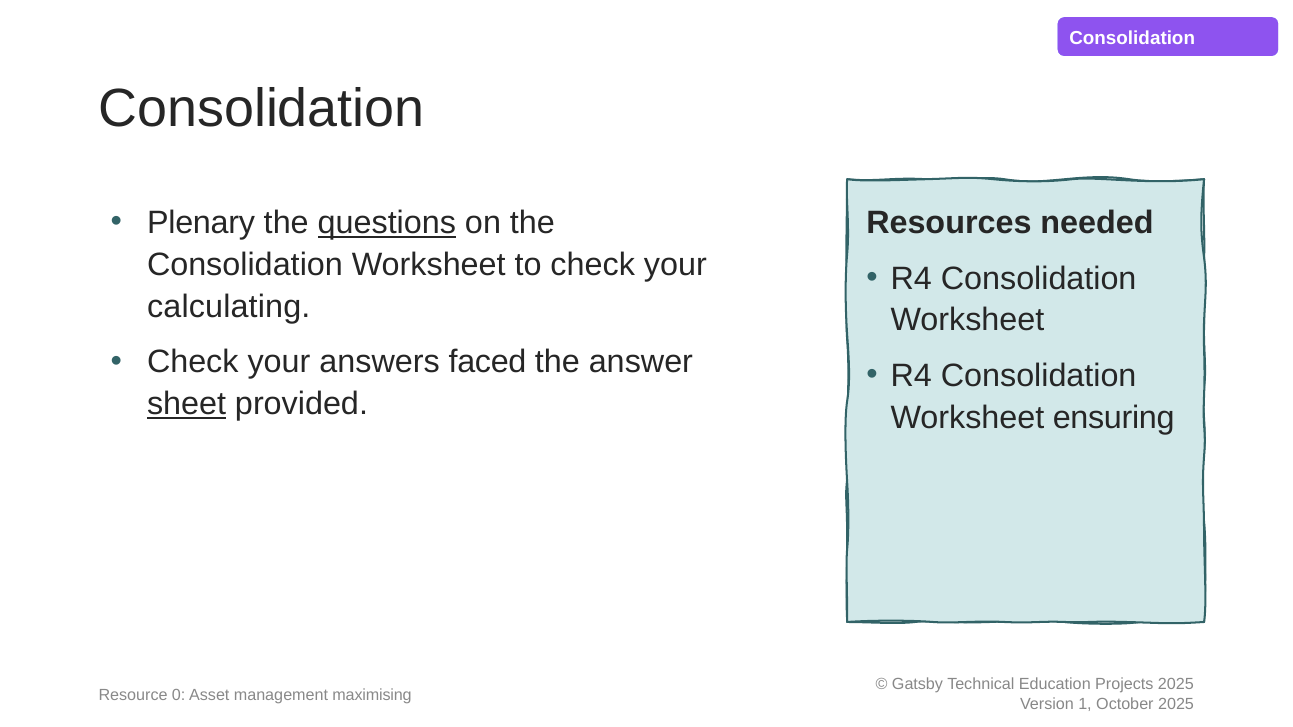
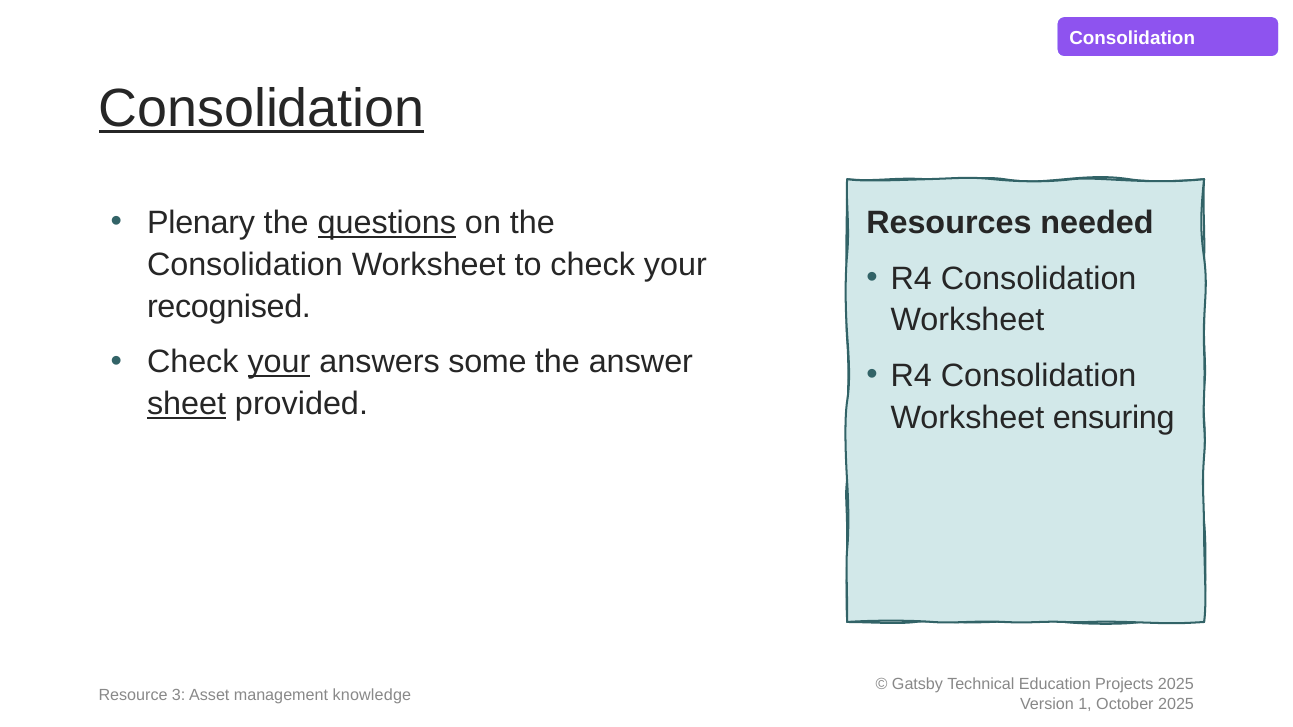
Consolidation underline: none -> present (262, 109)
calculating: calculating -> recognised (229, 307)
your underline: none -> present (279, 362)
faced: faced -> some (488, 362)
0: 0 -> 3 (179, 695)
maximising: maximising -> knowledge (372, 695)
